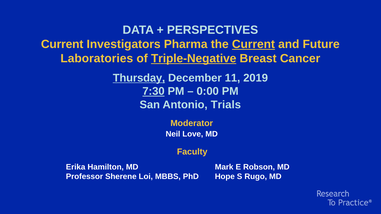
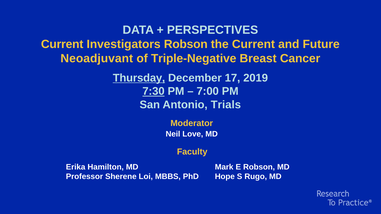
Investigators Pharma: Pharma -> Robson (186, 44)
Current underline: present -> none (253, 44)
Laboratories: Laboratories -> Neoadjuvant (97, 59)
Triple-Negative underline: present -> none (194, 59)
11: 11 -> 17 (233, 78)
0:00: 0:00 -> 7:00 (208, 91)
